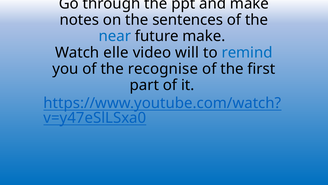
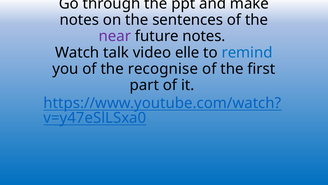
near colour: blue -> purple (115, 36)
future make: make -> notes (204, 36)
elle: elle -> talk (116, 52)
will: will -> elle (187, 52)
